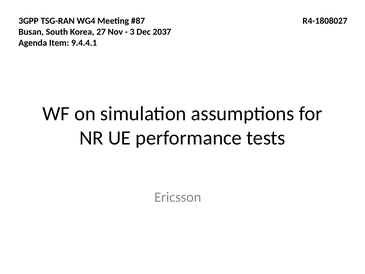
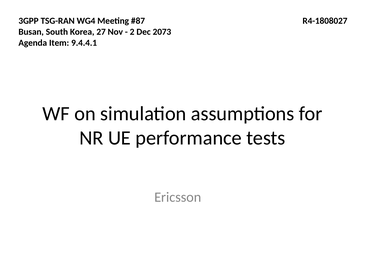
3: 3 -> 2 (132, 32)
2037: 2037 -> 2073 (162, 32)
